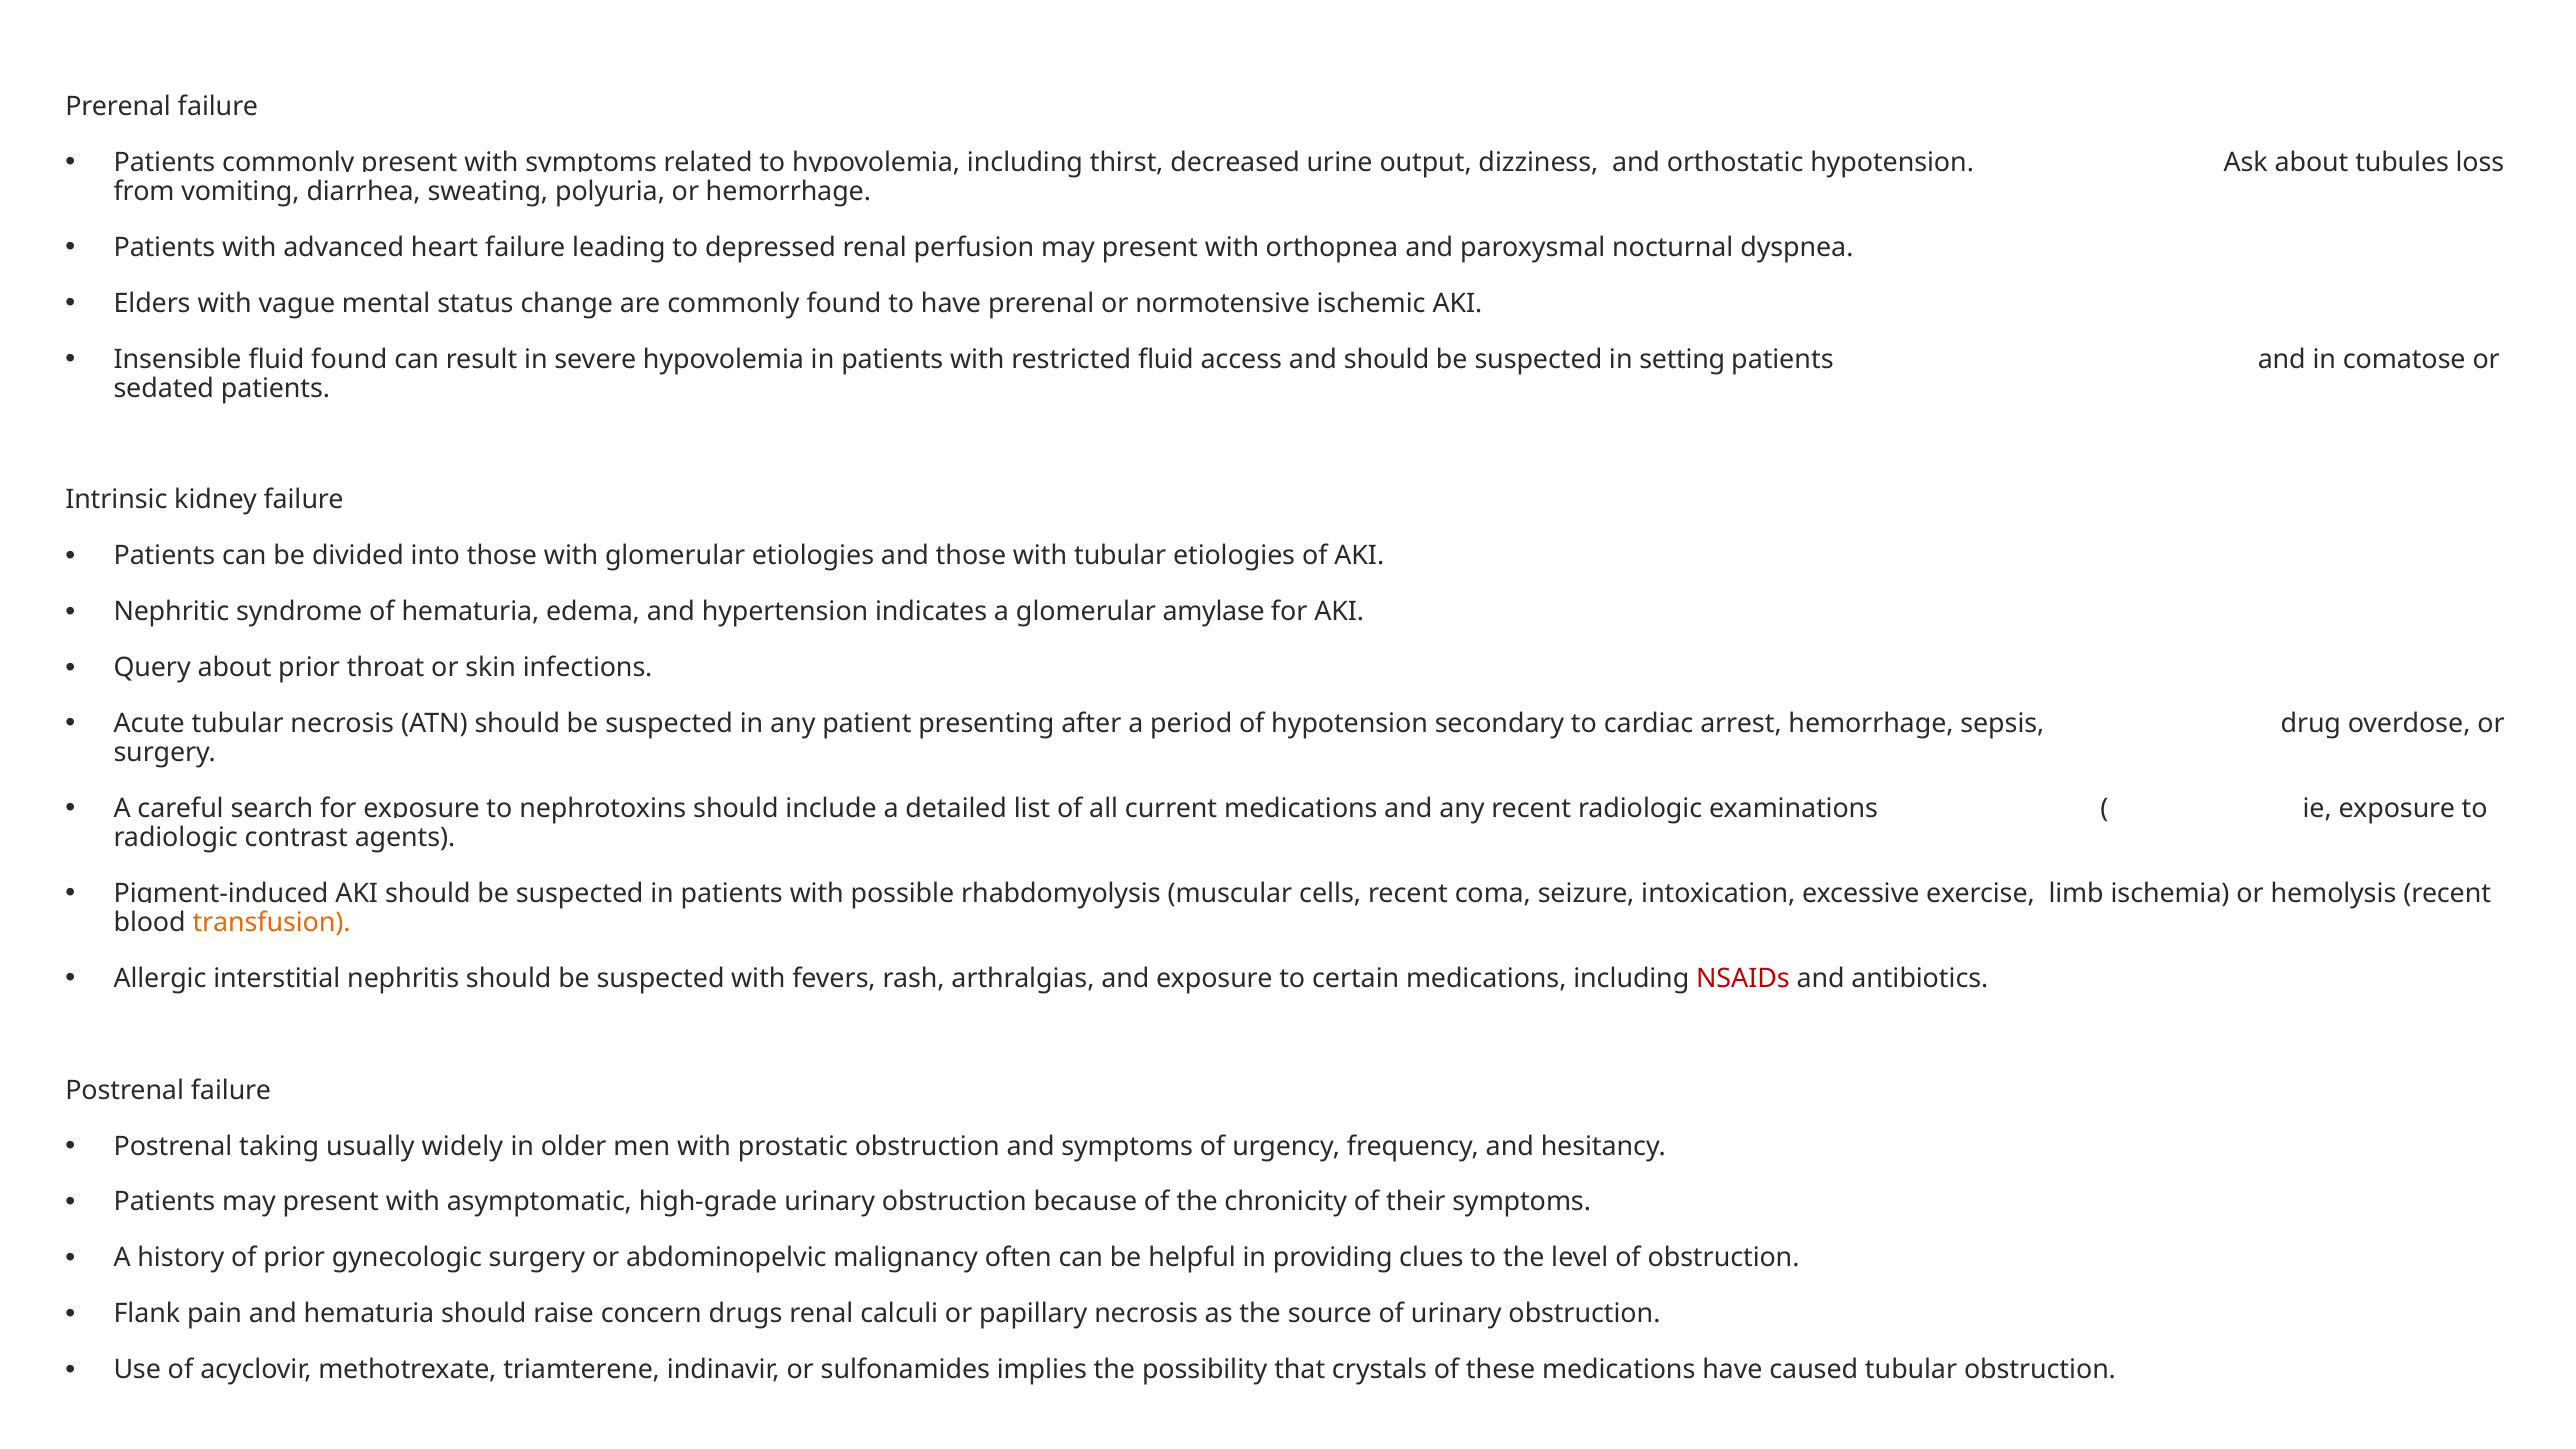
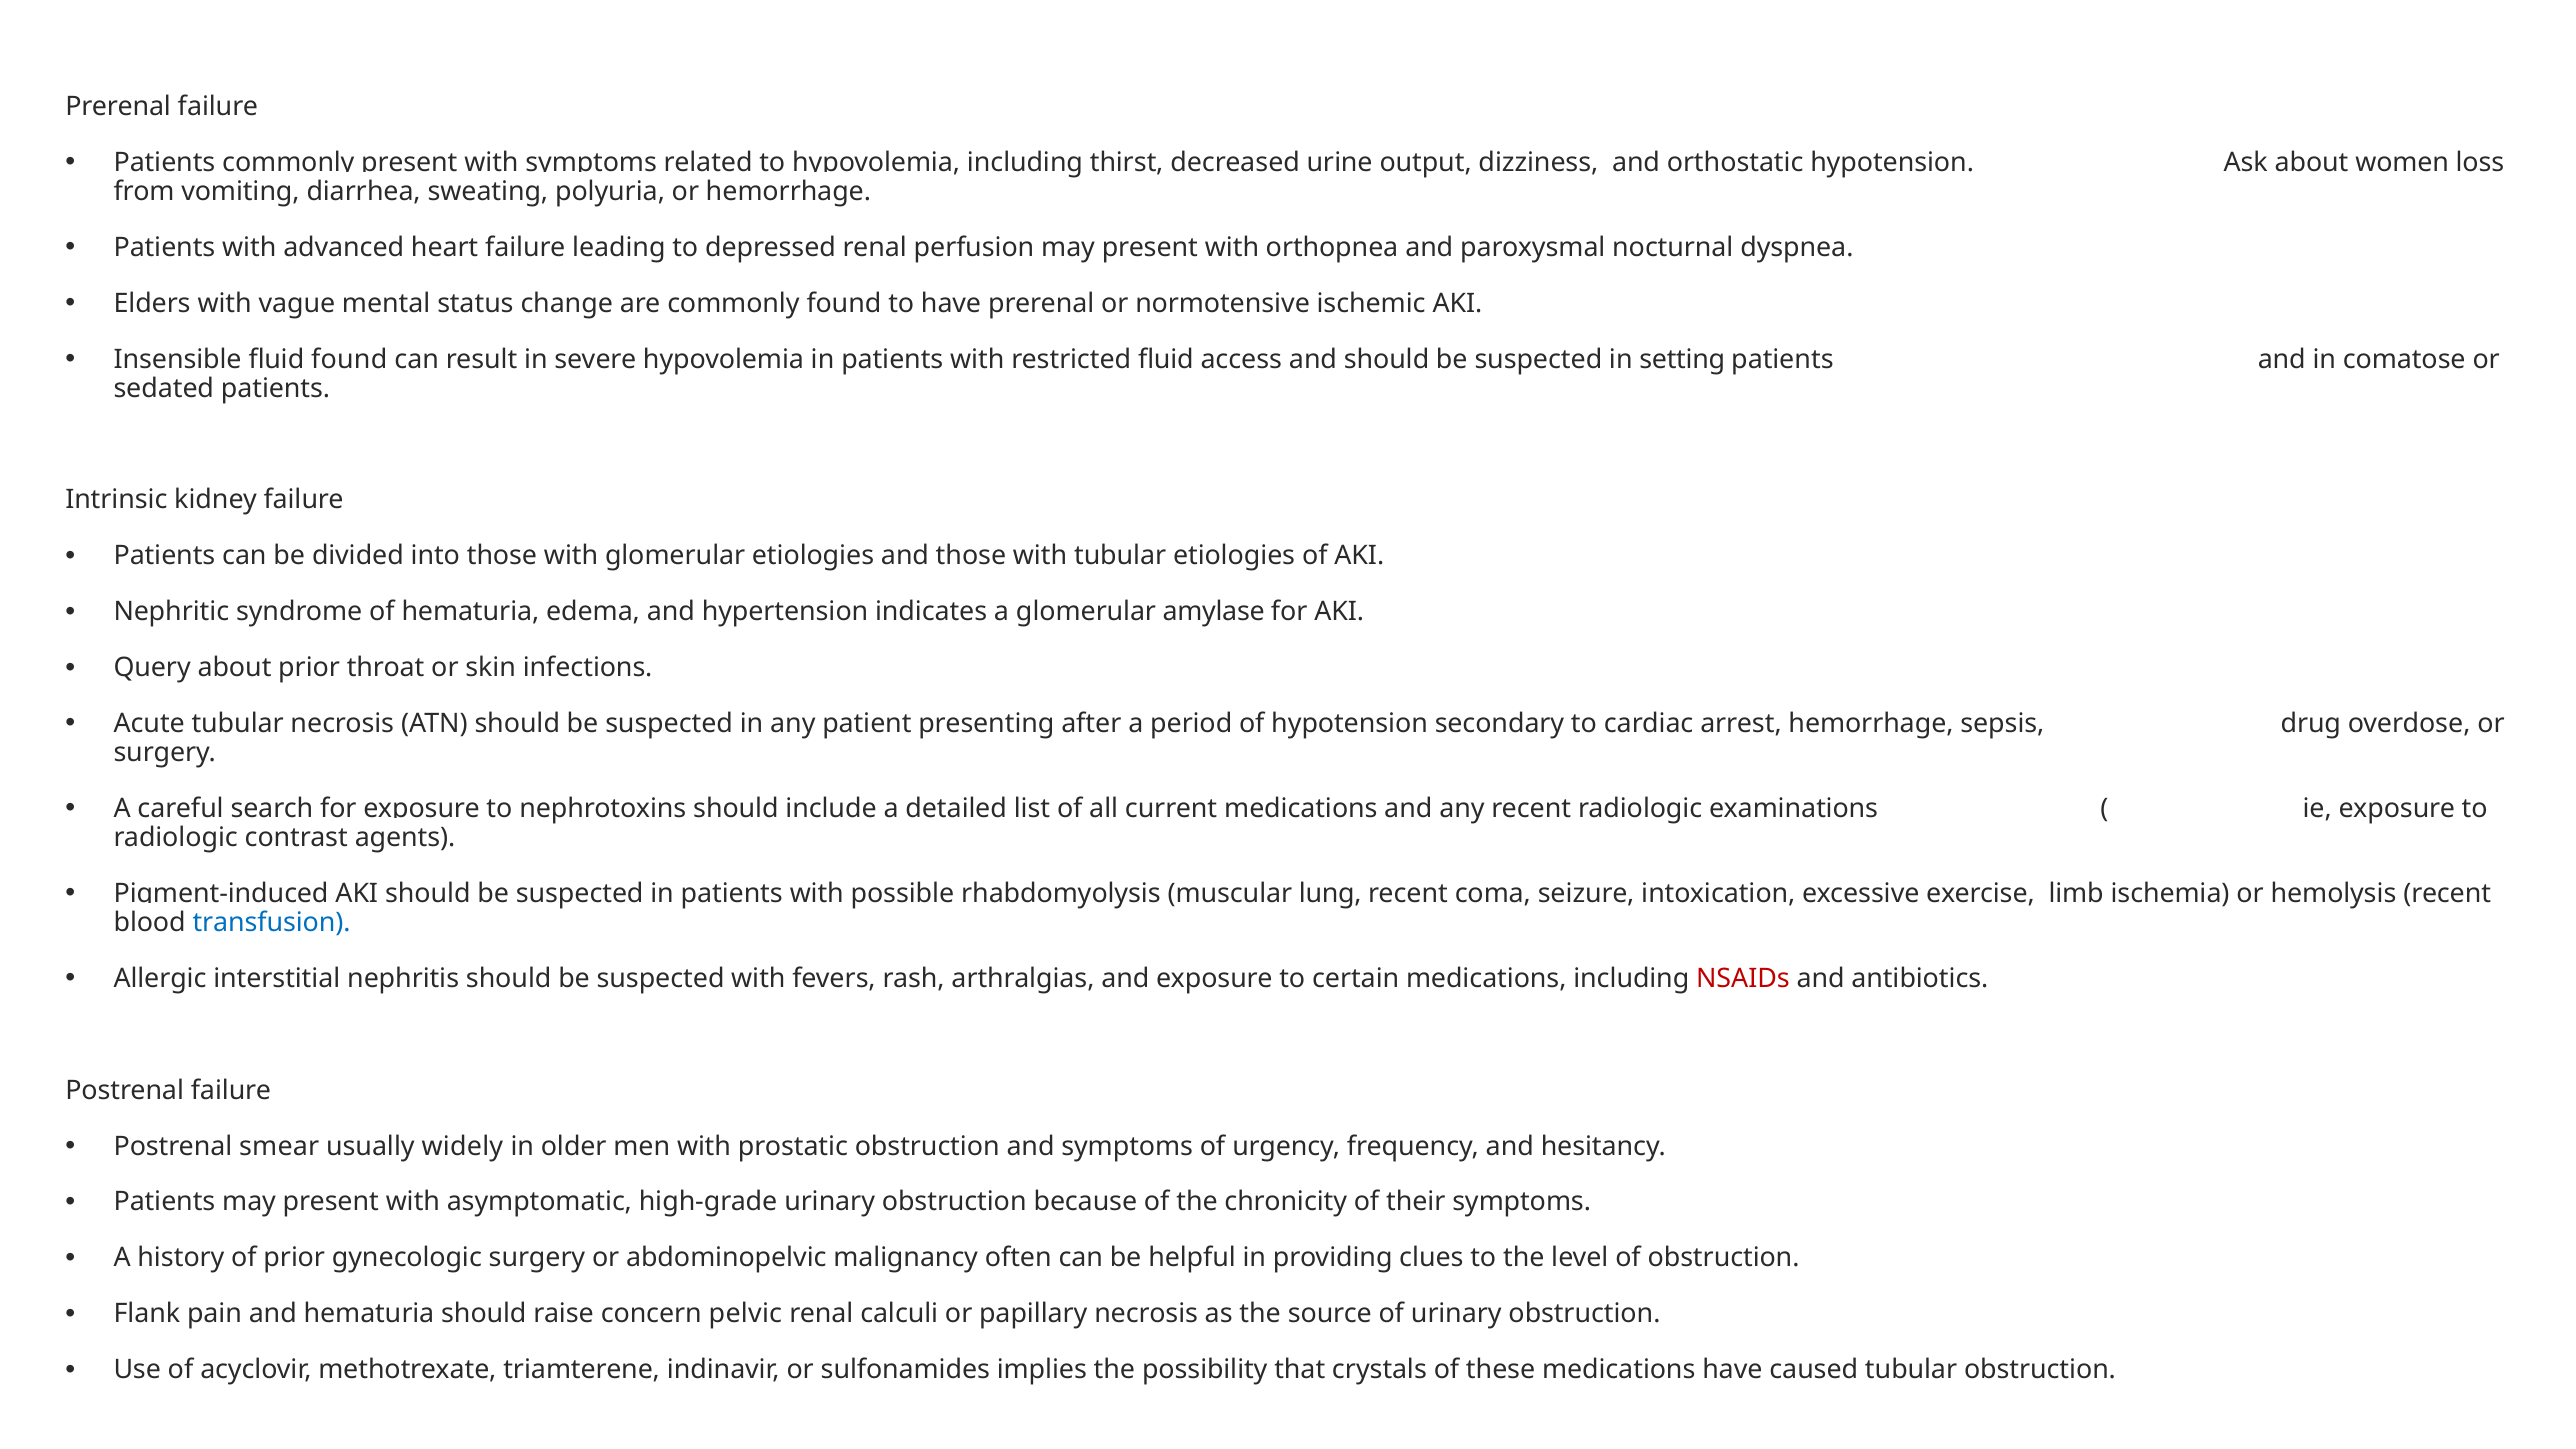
tubules: tubules -> women (2402, 163)
cells: cells -> lung (1330, 894)
transfusion colour: orange -> blue (272, 923)
taking: taking -> smear (279, 1146)
drugs: drugs -> pelvic (745, 1314)
